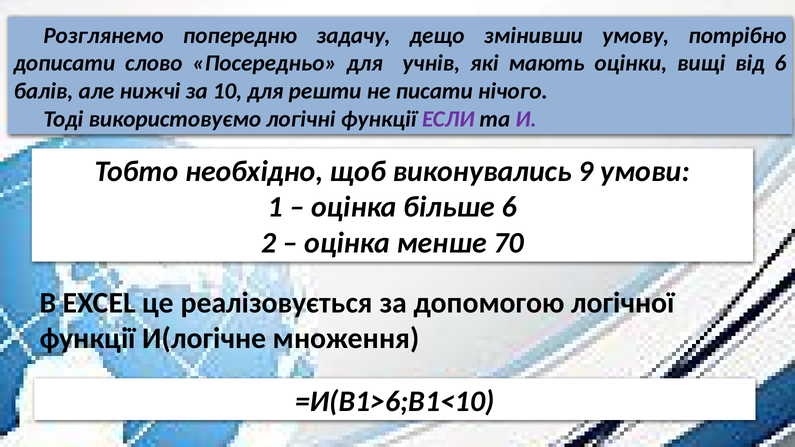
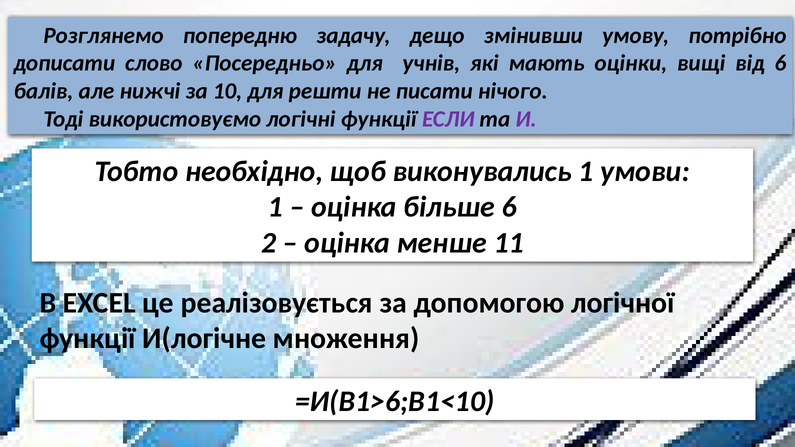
виконувались 9: 9 -> 1 (586, 171)
70: 70 -> 11 (509, 243)
